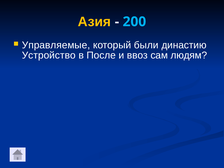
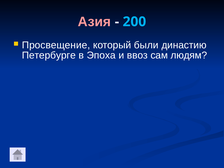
Азия colour: yellow -> pink (94, 22)
Управляемые: Управляемые -> Просвещение (56, 45)
Устройство: Устройство -> Петербурге (49, 55)
После: После -> Эпоха (101, 55)
